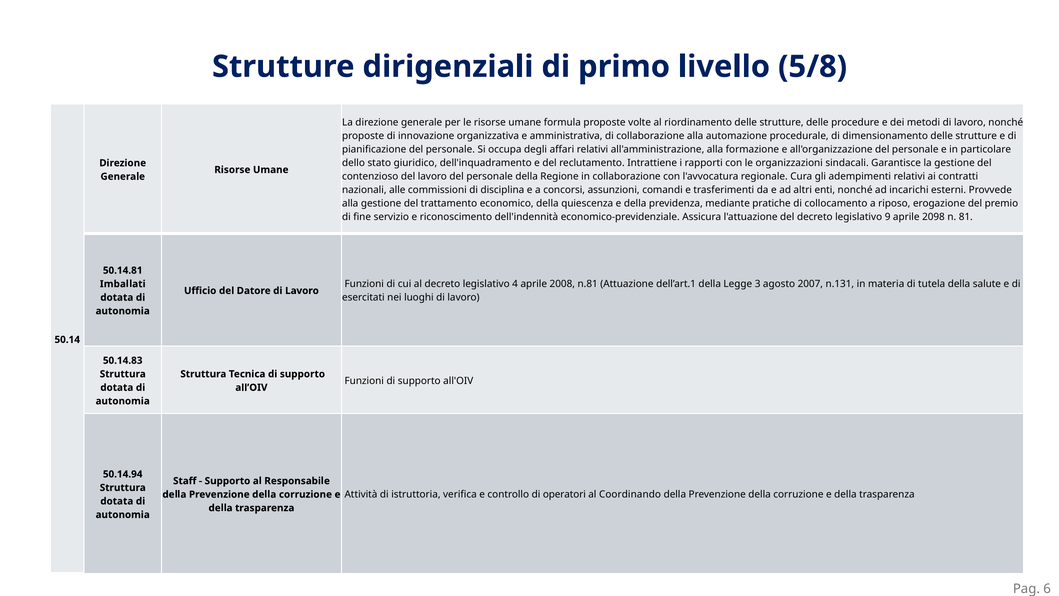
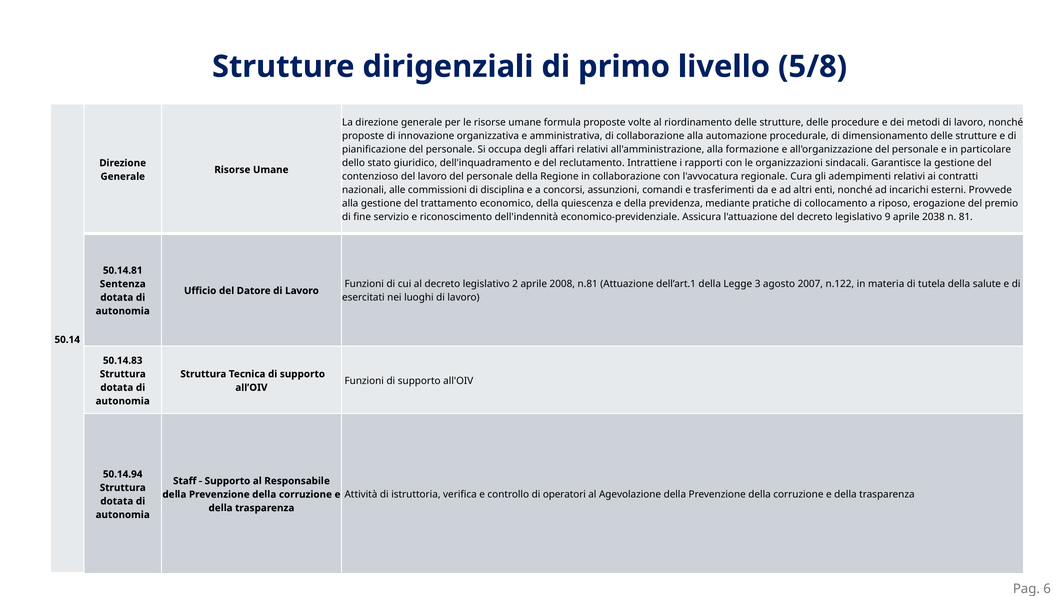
2098: 2098 -> 2038 (933, 217)
4: 4 -> 2 (515, 284)
n.131: n.131 -> n.122 (840, 284)
Imballati: Imballati -> Sentenza (123, 284)
Coordinando: Coordinando -> Agevolazione (630, 494)
